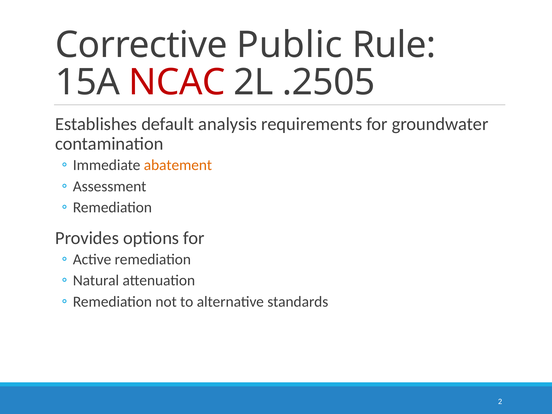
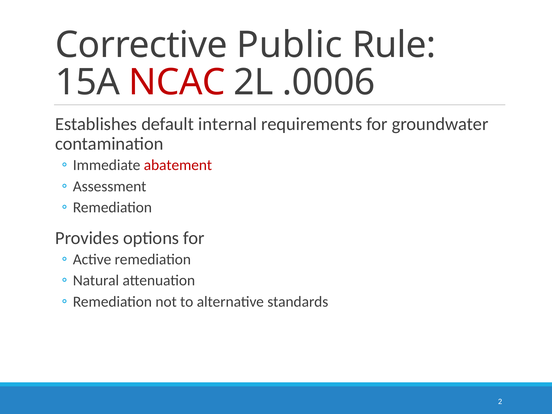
.2505: .2505 -> .0006 (329, 82)
analysis: analysis -> internal (228, 124)
abatement colour: orange -> red (178, 165)
